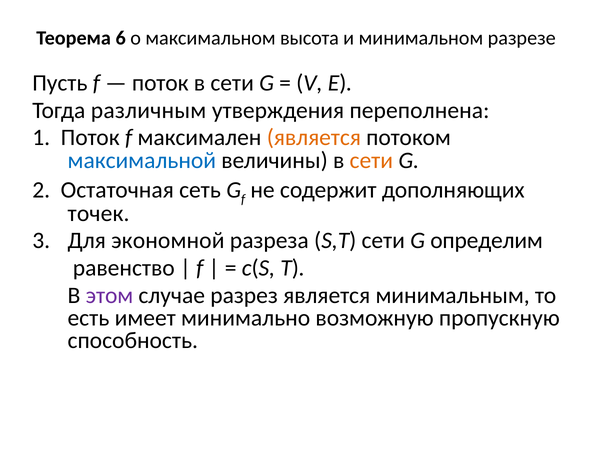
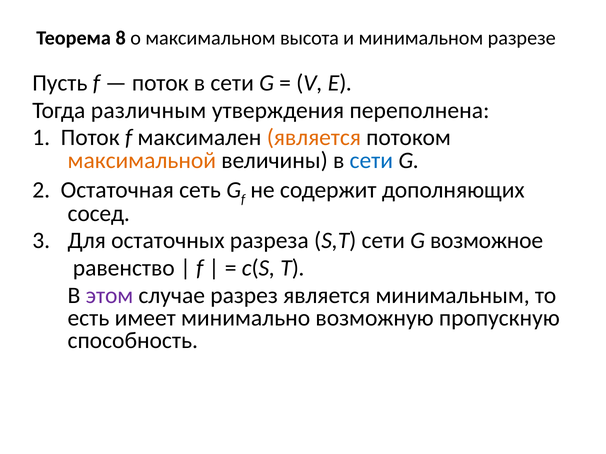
6: 6 -> 8 (121, 38)
максимальной colour: blue -> orange (142, 160)
сети colour: orange -> blue (371, 160)
точек: точек -> сосед (99, 214)
экономной: экономной -> остаточных (168, 241)
определим: определим -> возможное (487, 241)
